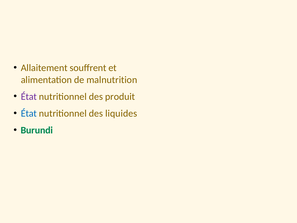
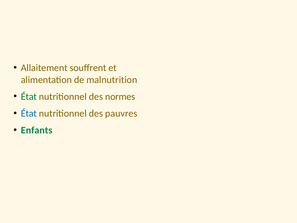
État colour: purple -> green (29, 97)
produit: produit -> normes (120, 97)
liquides: liquides -> pauvres (121, 113)
Burundi: Burundi -> Enfants (37, 130)
